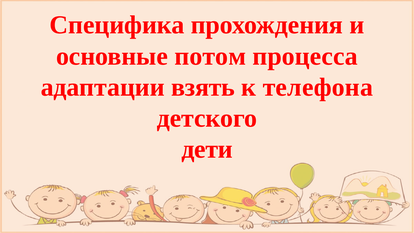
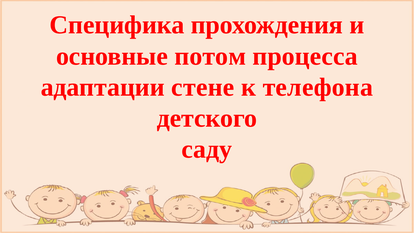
взять: взять -> стене (203, 87)
дети: дети -> саду (207, 149)
